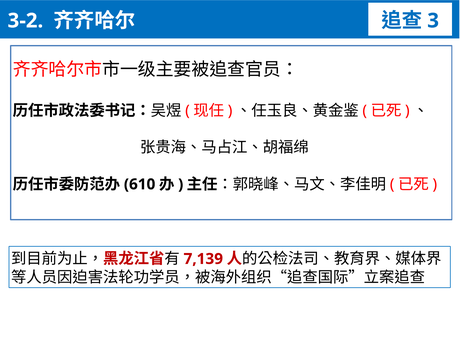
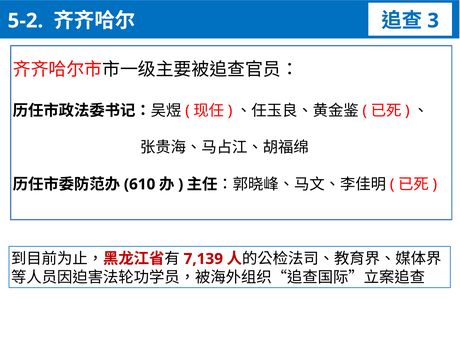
3-2: 3-2 -> 5-2 (25, 21)
